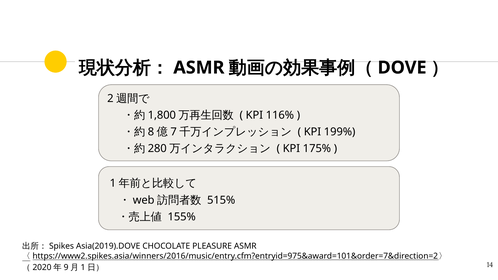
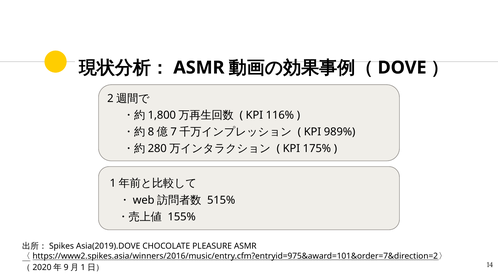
199%: 199% -> 989% (340, 132)
